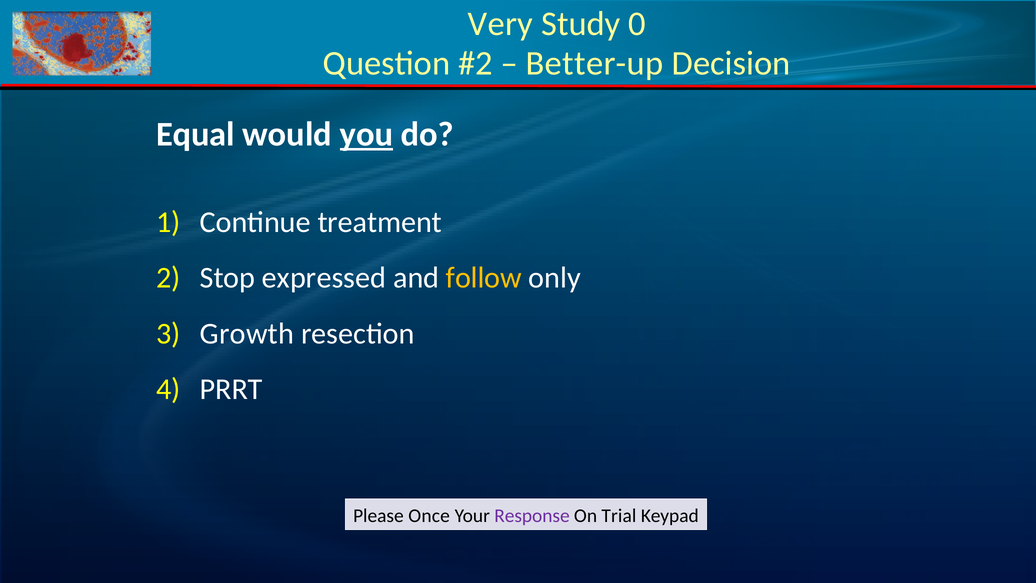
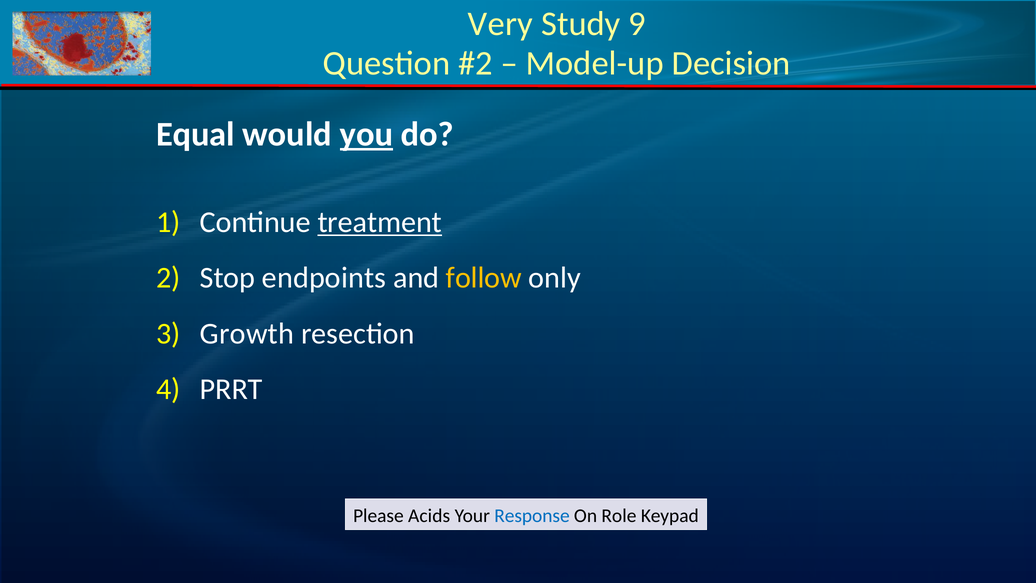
0: 0 -> 9 (637, 24)
Better-up: Better-up -> Model-up (595, 63)
treatment underline: none -> present (380, 222)
expressed: expressed -> endpoints (324, 278)
Once: Once -> Acids (429, 516)
Response colour: purple -> blue (532, 516)
Trial: Trial -> Role (619, 516)
